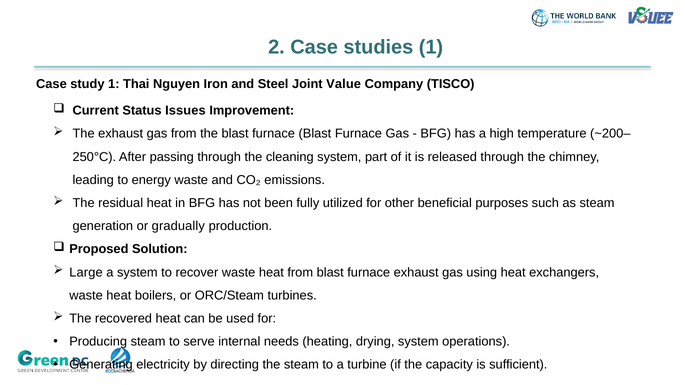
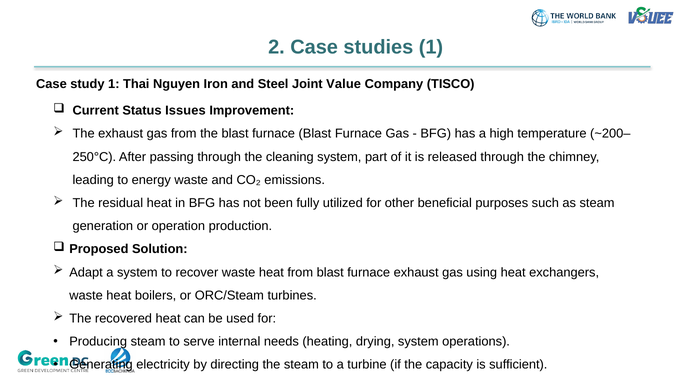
gradually: gradually -> operation (178, 226)
Large: Large -> Adapt (86, 272)
